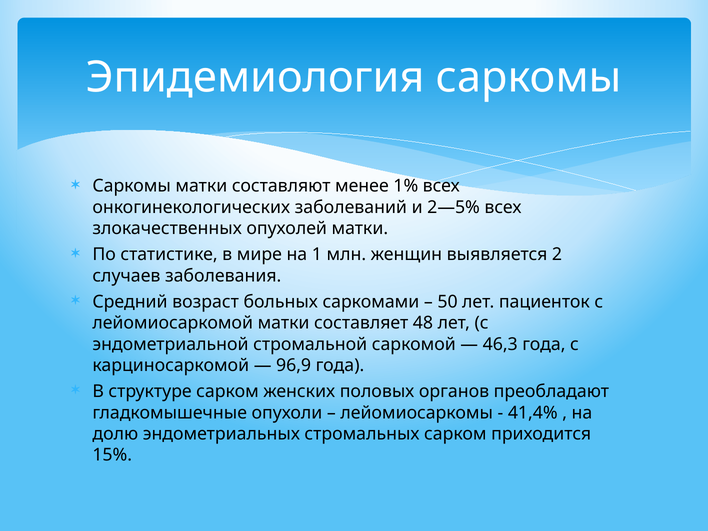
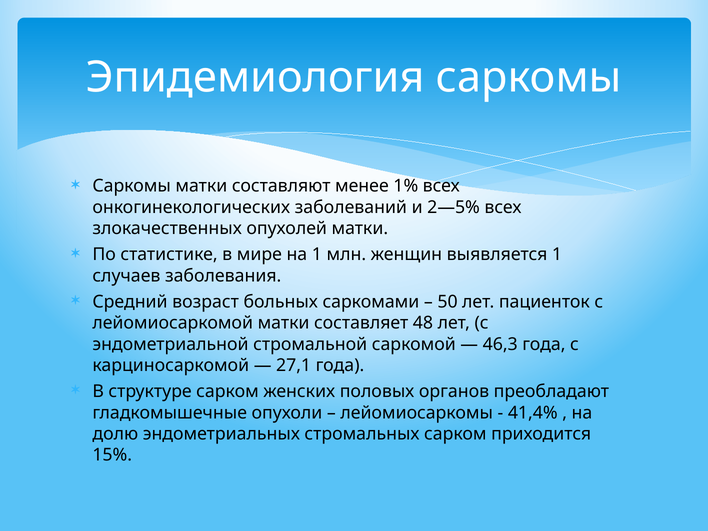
выявляется 2: 2 -> 1 (557, 255)
96,9: 96,9 -> 27,1 (294, 365)
